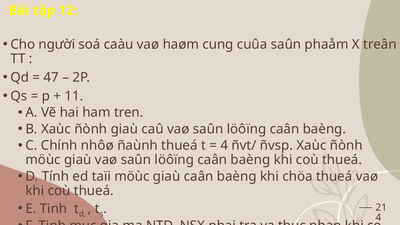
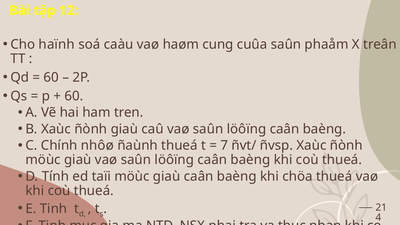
người: người -> haïnh (57, 44)
47: 47 -> 60 (51, 77)
11: 11 -> 60 (74, 96)
4: 4 -> 7 (224, 145)
